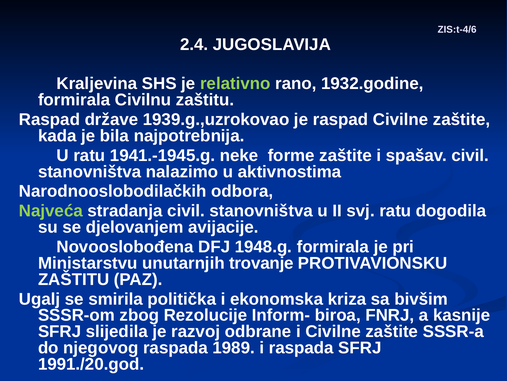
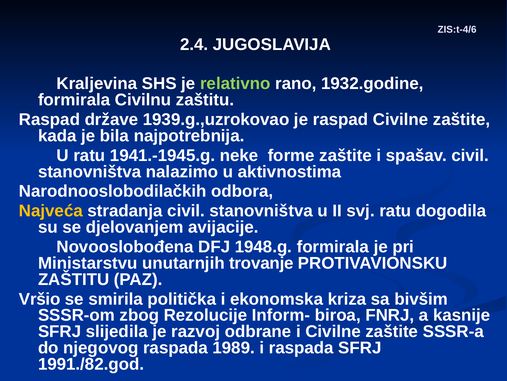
Najveća colour: light green -> yellow (51, 211)
Ugalj: Ugalj -> Vršio (40, 299)
1991./20.god: 1991./20.god -> 1991./82.god (91, 363)
